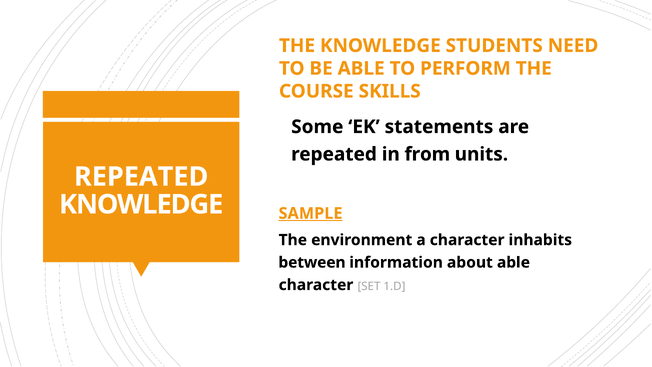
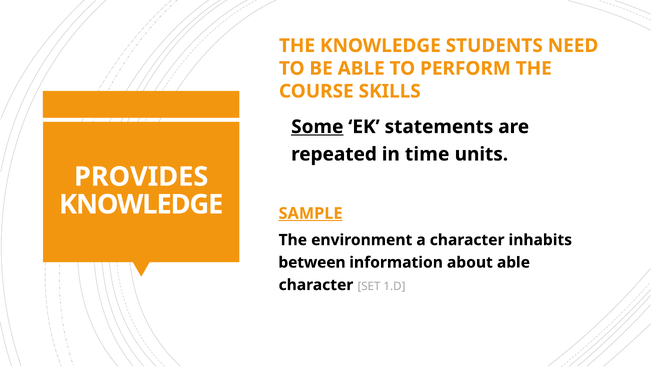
Some underline: none -> present (317, 127)
from: from -> time (427, 154)
REPEATED: REPEATED -> PROVIDES (141, 177)
